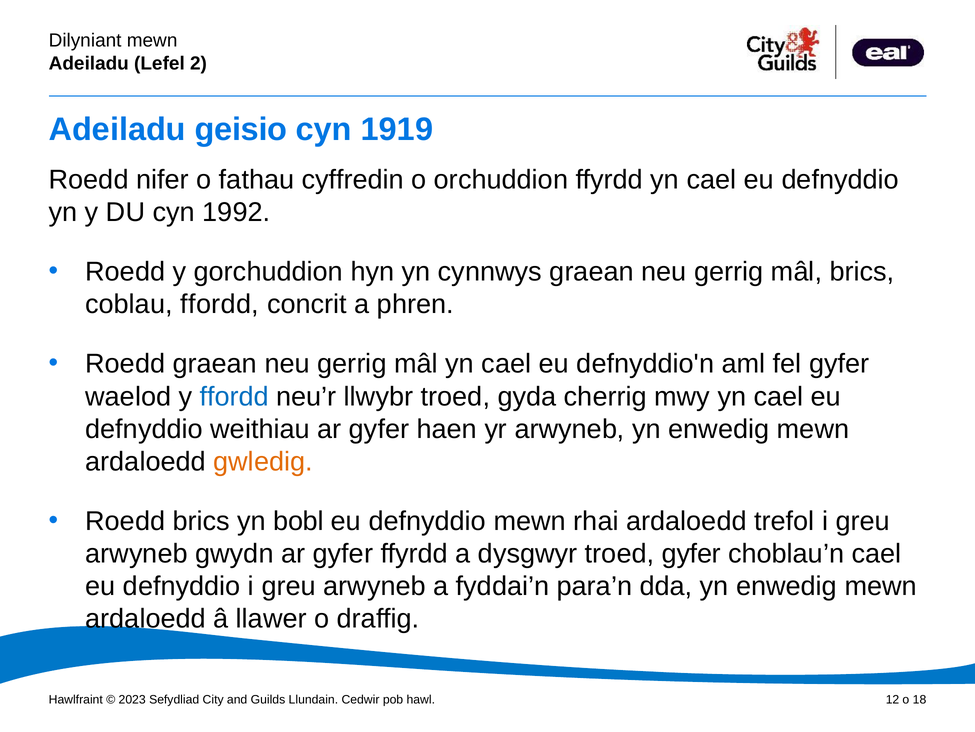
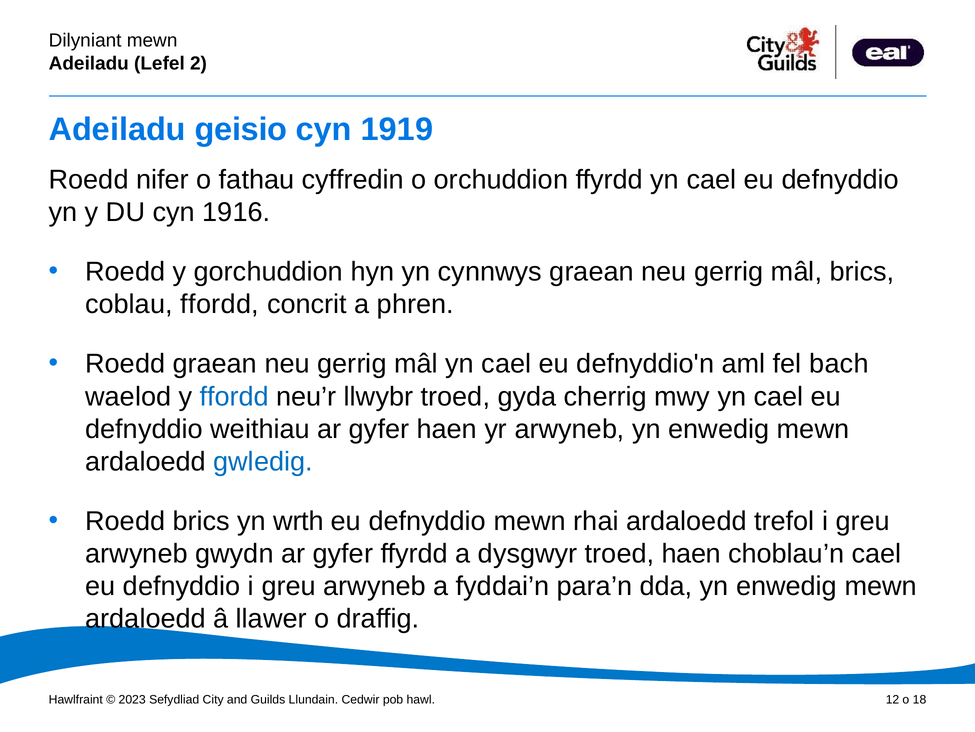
1992: 1992 -> 1916 (236, 212)
fel gyfer: gyfer -> bach (839, 364)
gwledig colour: orange -> blue (263, 461)
bobl: bobl -> wrth (299, 521)
troed gyfer: gyfer -> haen (691, 553)
